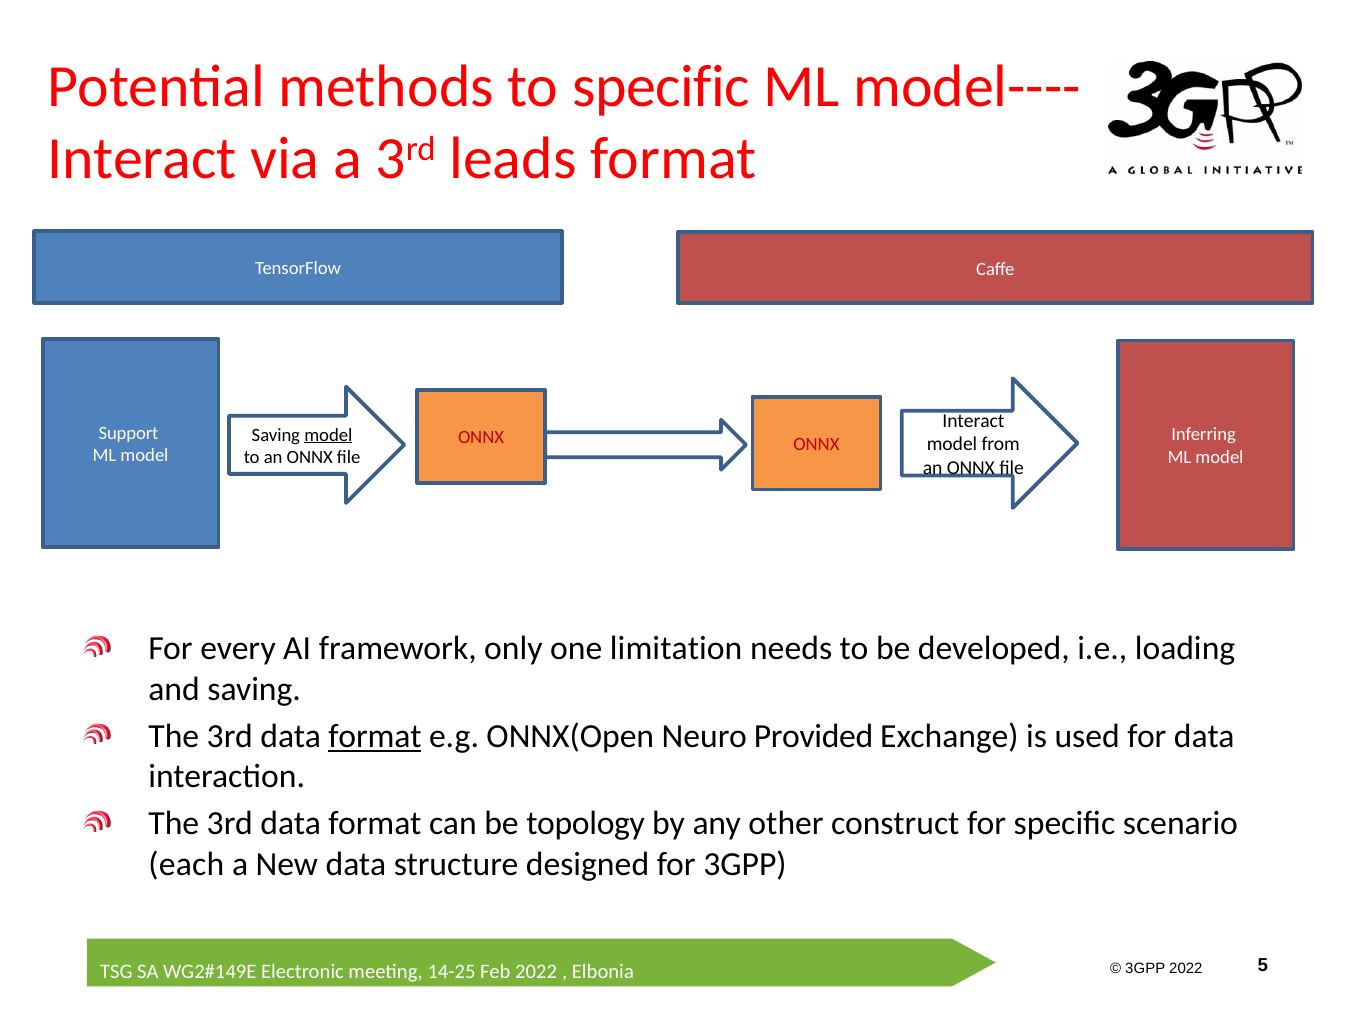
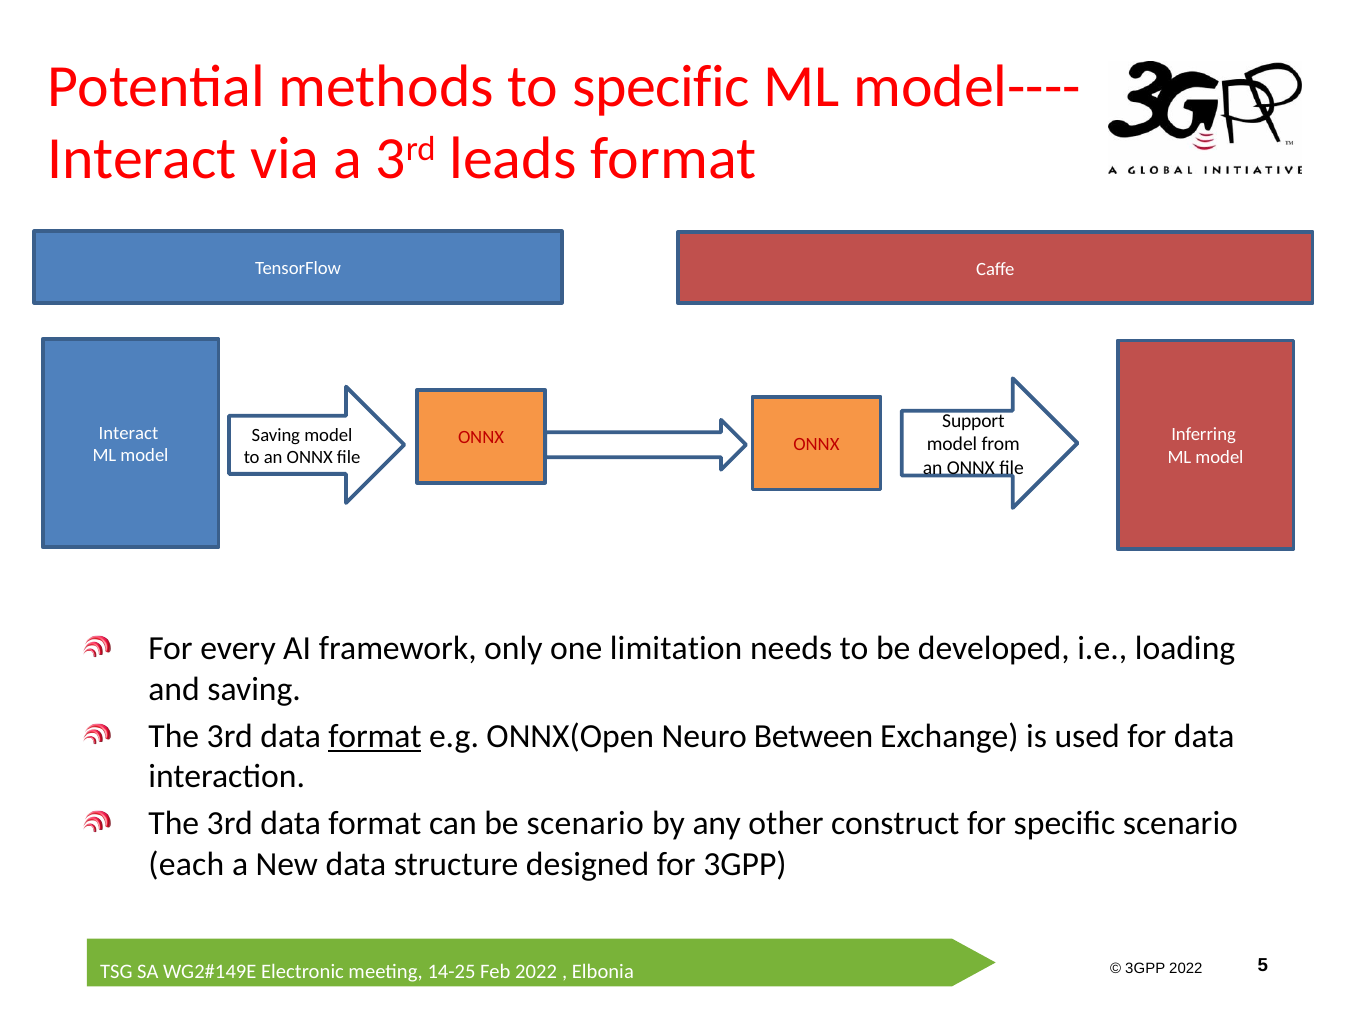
Interact: Interact -> Support (973, 421)
Support: Support -> Interact (128, 433)
model underline: present -> none (328, 435)
Provided: Provided -> Between (814, 736)
be topology: topology -> scenario (585, 824)
